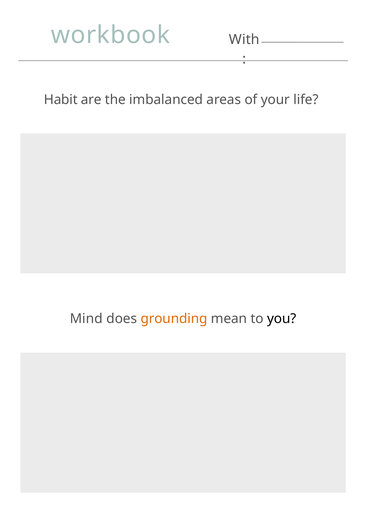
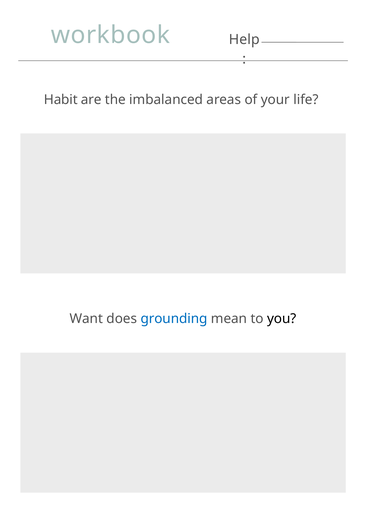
With: With -> Help (244, 40)
Mind: Mind -> Want (86, 319)
grounding colour: orange -> blue (174, 319)
